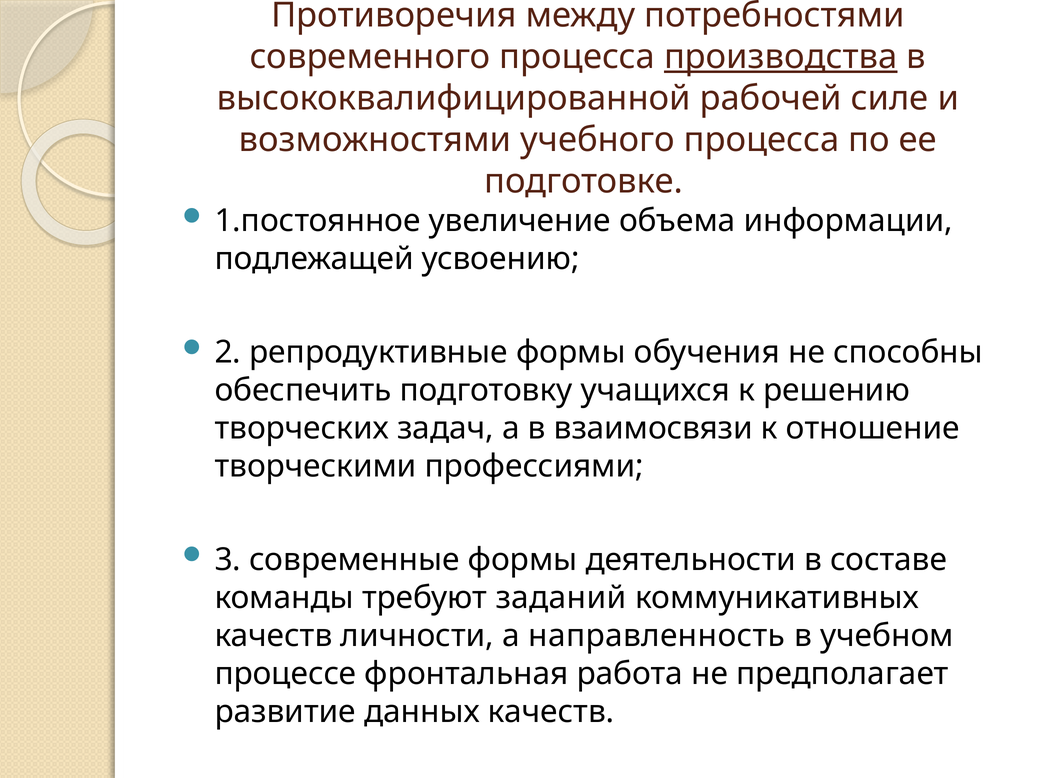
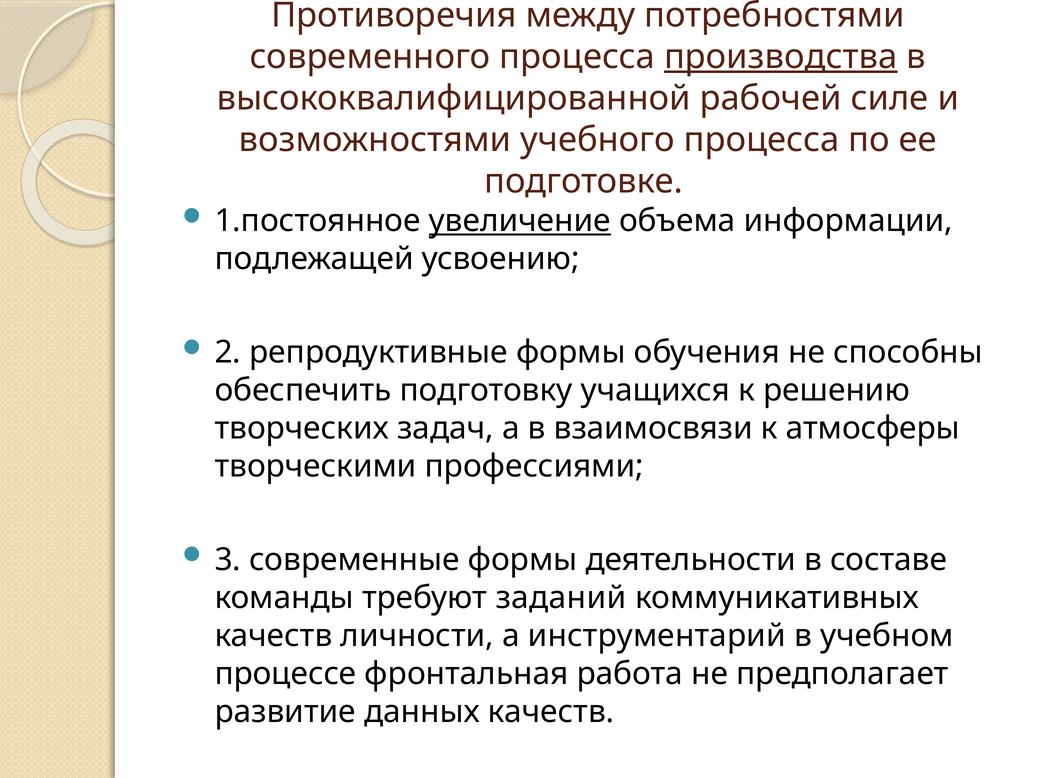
увеличение underline: none -> present (520, 221)
отношение: отношение -> атмосферы (873, 428)
направленность: направленность -> инструментарий (657, 635)
